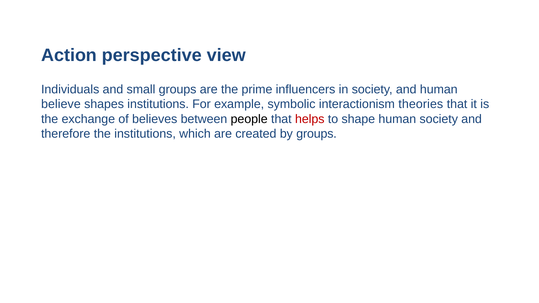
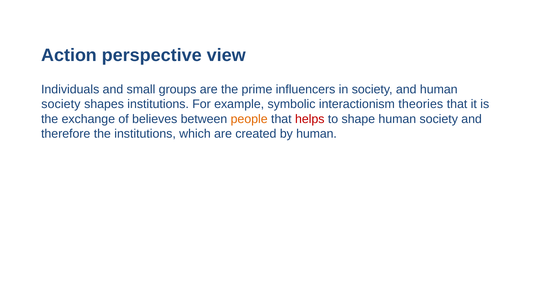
believe: believe -> society (61, 104)
people colour: black -> orange (249, 119)
by groups: groups -> human (316, 134)
